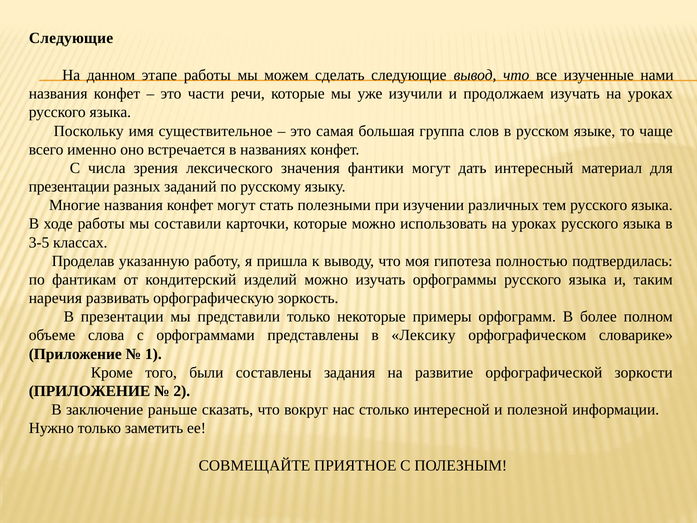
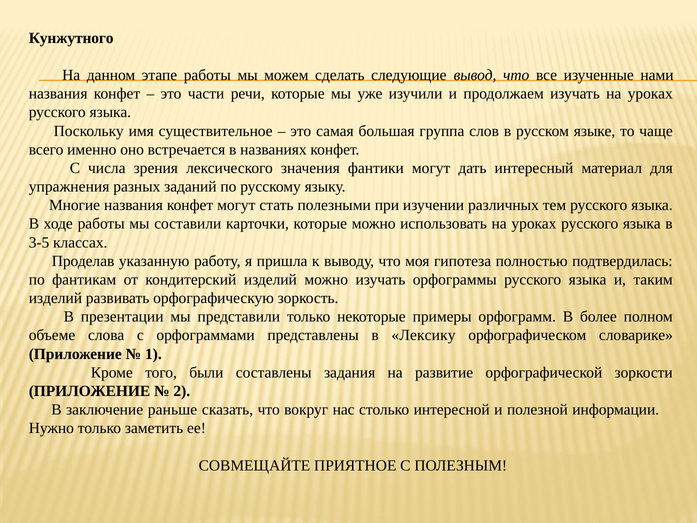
Следующие: Следующие -> Кунжутного (71, 38)
презентации: презентации -> упражнения (69, 187)
наречия: наречия -> изделий (55, 298)
